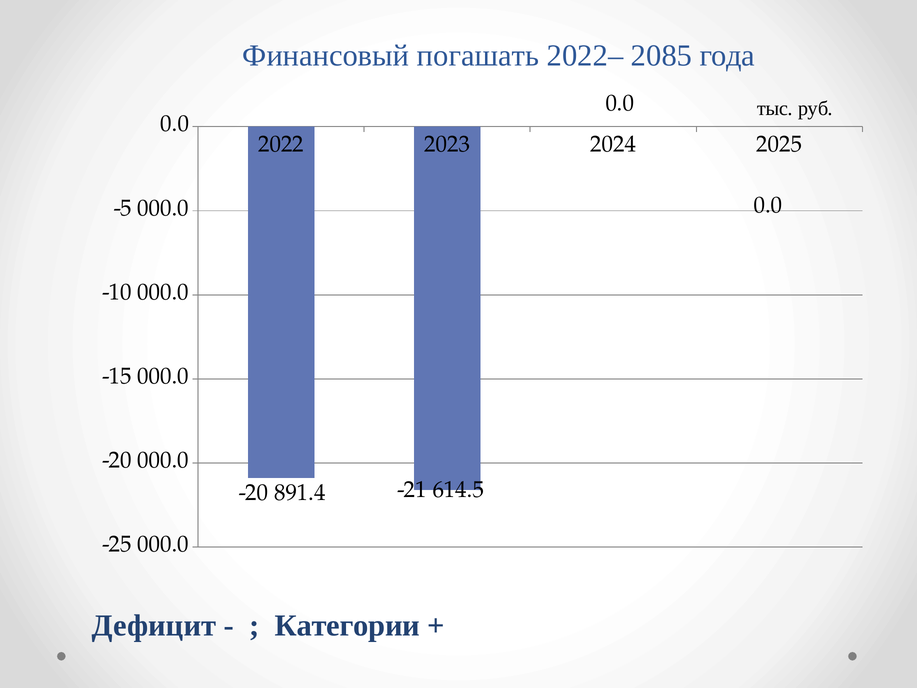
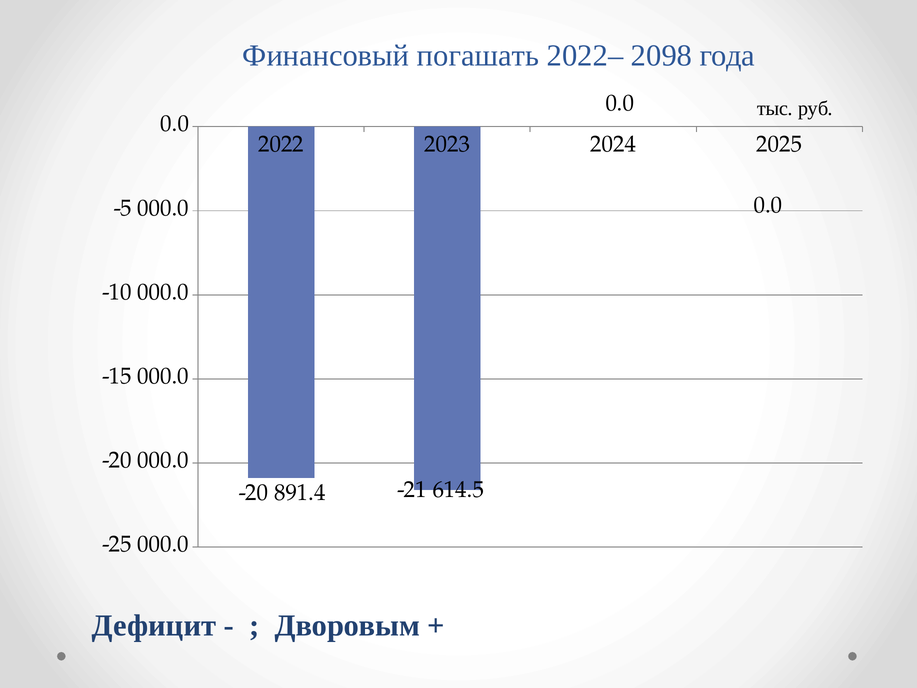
2085: 2085 -> 2098 (662, 56)
Категории: Категории -> Дворовым (347, 625)
